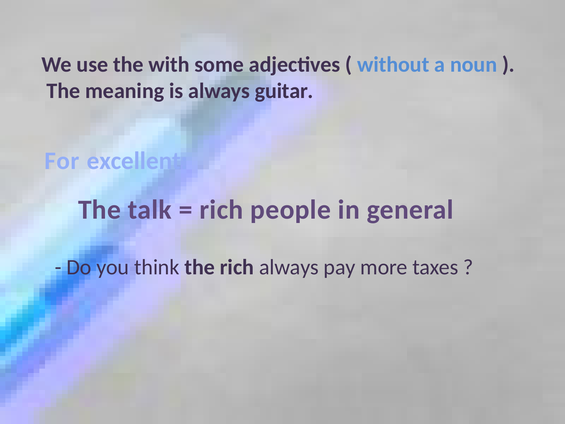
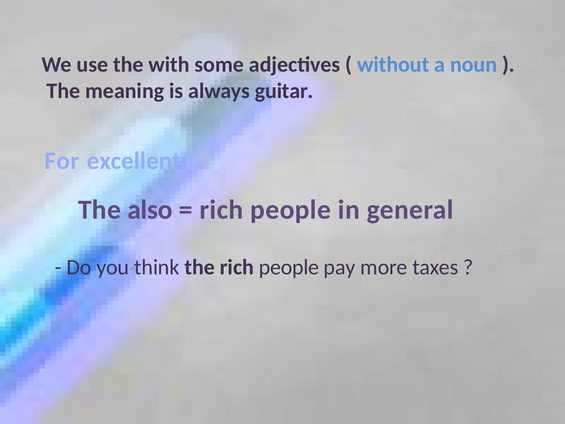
talk: talk -> also (150, 210)
the rich always: always -> people (289, 267)
